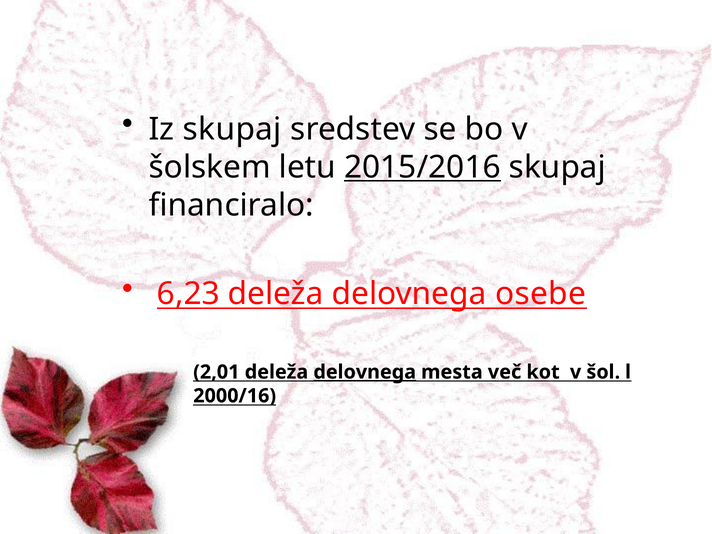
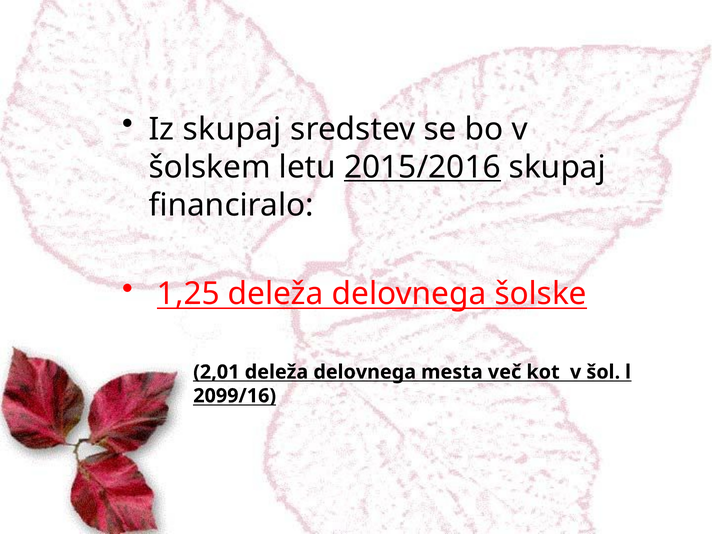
6,23: 6,23 -> 1,25 (188, 294)
osebe: osebe -> šolske (541, 294)
delovnega underline: present -> none (365, 372)
2000/16: 2000/16 -> 2099/16 (235, 396)
